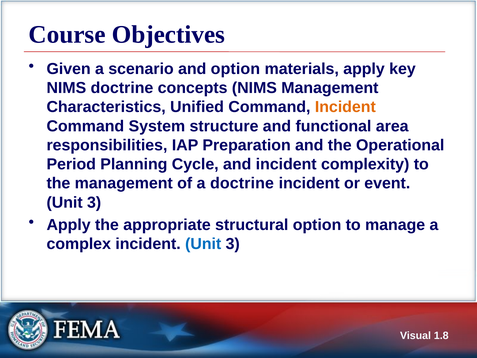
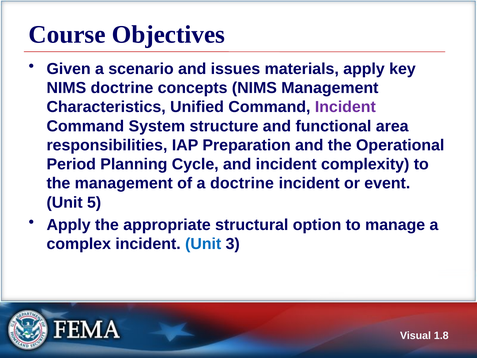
and option: option -> issues (235, 69)
Incident colour: orange -> purple (345, 107)
3: 3 -> 5 (94, 202)
